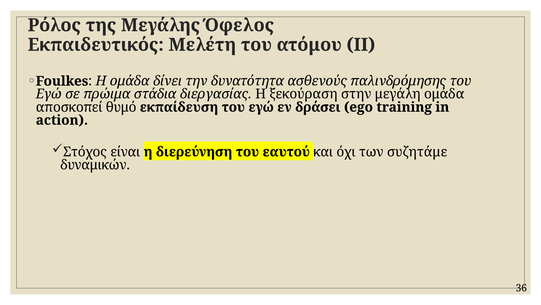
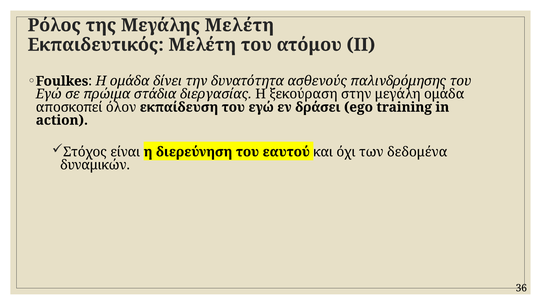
Όφελος: Όφελος -> Μελέτη (239, 25)
θυμό: θυμό -> όλον (121, 107)
συζητάμε: συζητάμε -> δεδομένα (417, 152)
